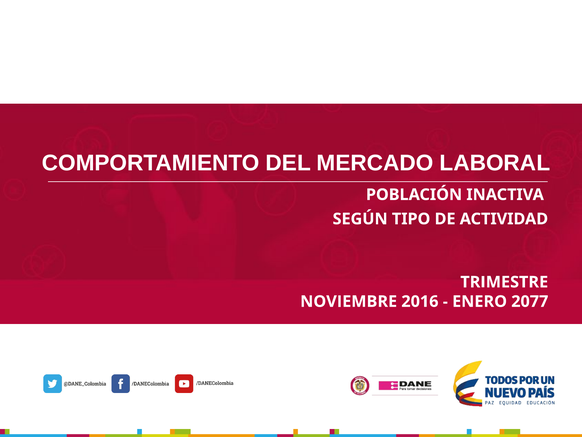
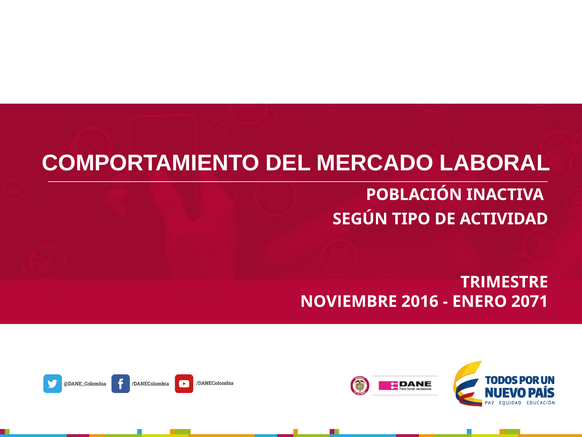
2077: 2077 -> 2071 (530, 301)
